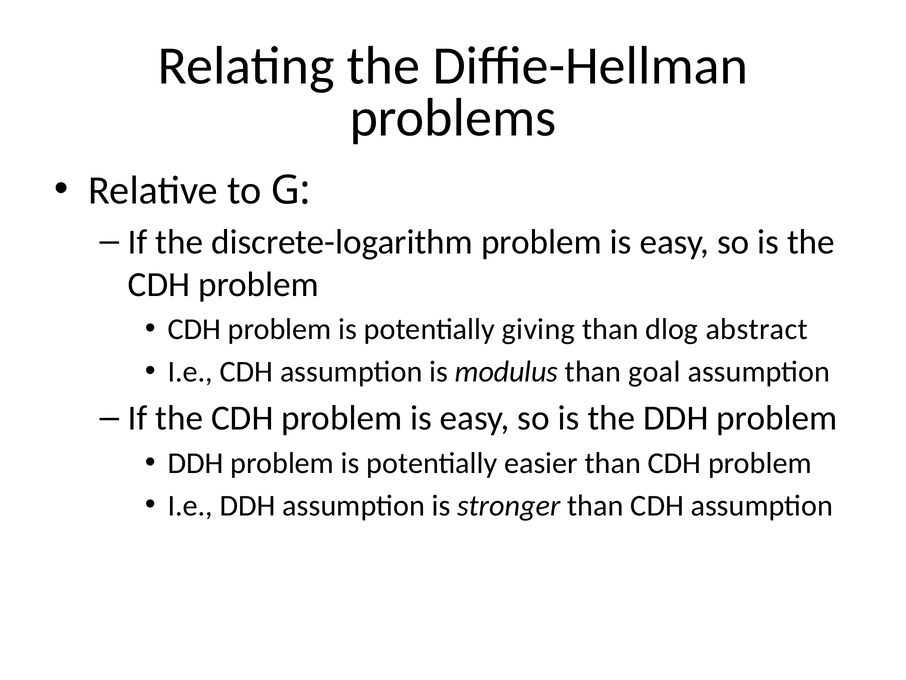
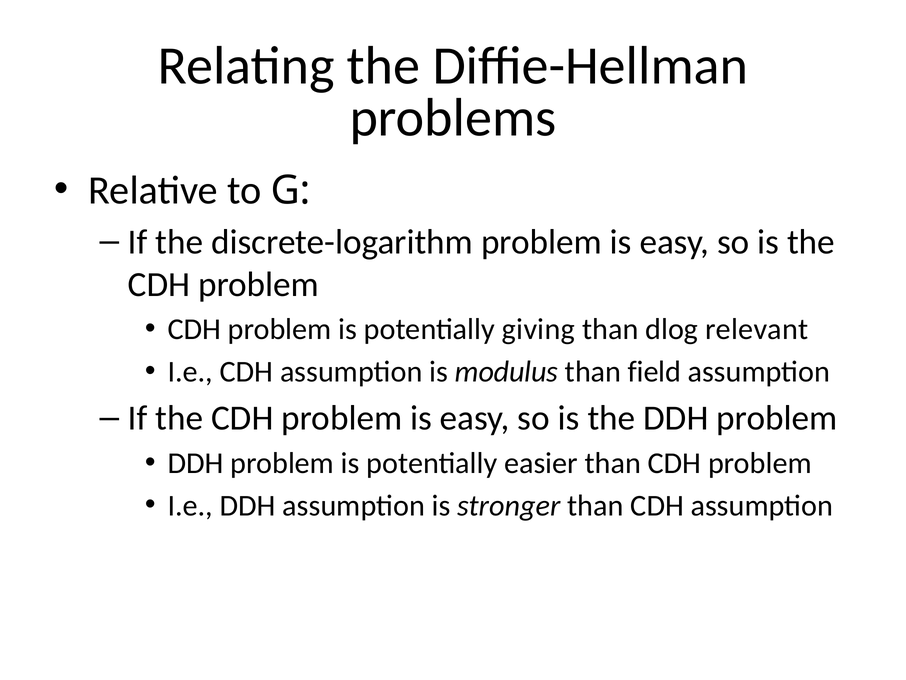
abstract: abstract -> relevant (757, 329)
goal: goal -> field (655, 371)
